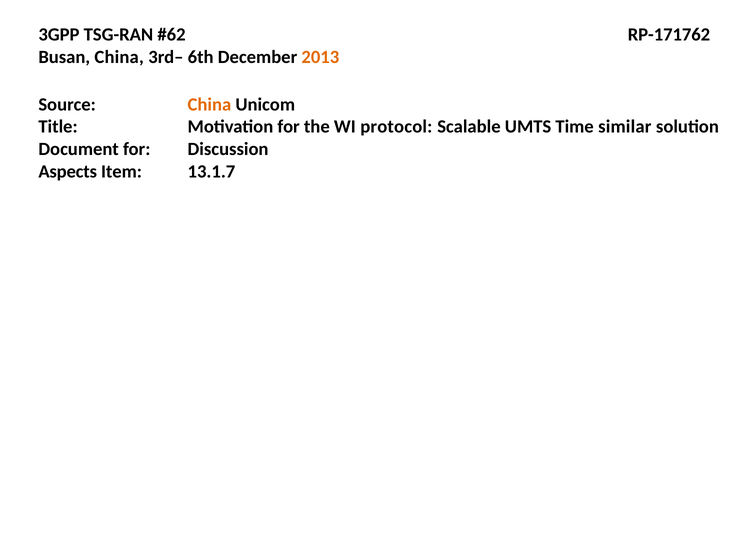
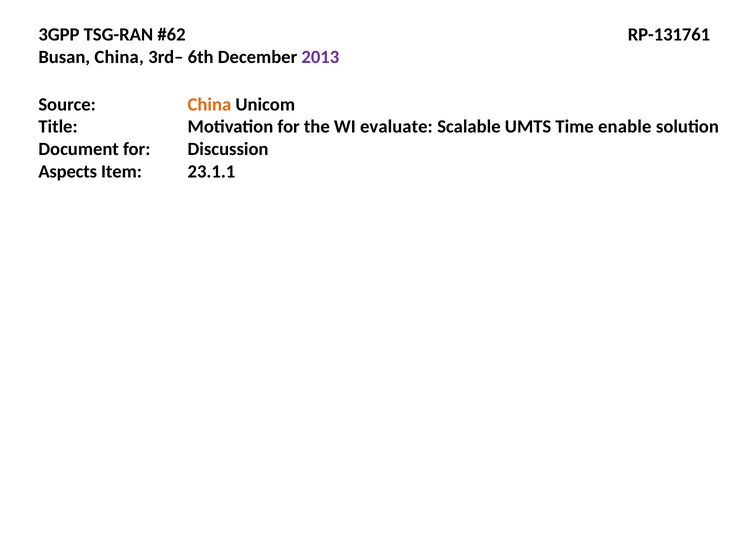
RP-171762: RP-171762 -> RP-131761 (669, 35)
2013 colour: orange -> purple (320, 57)
protocol: protocol -> evaluate (396, 127)
similar: similar -> enable (625, 127)
13.1.7: 13.1.7 -> 23.1.1 (211, 172)
